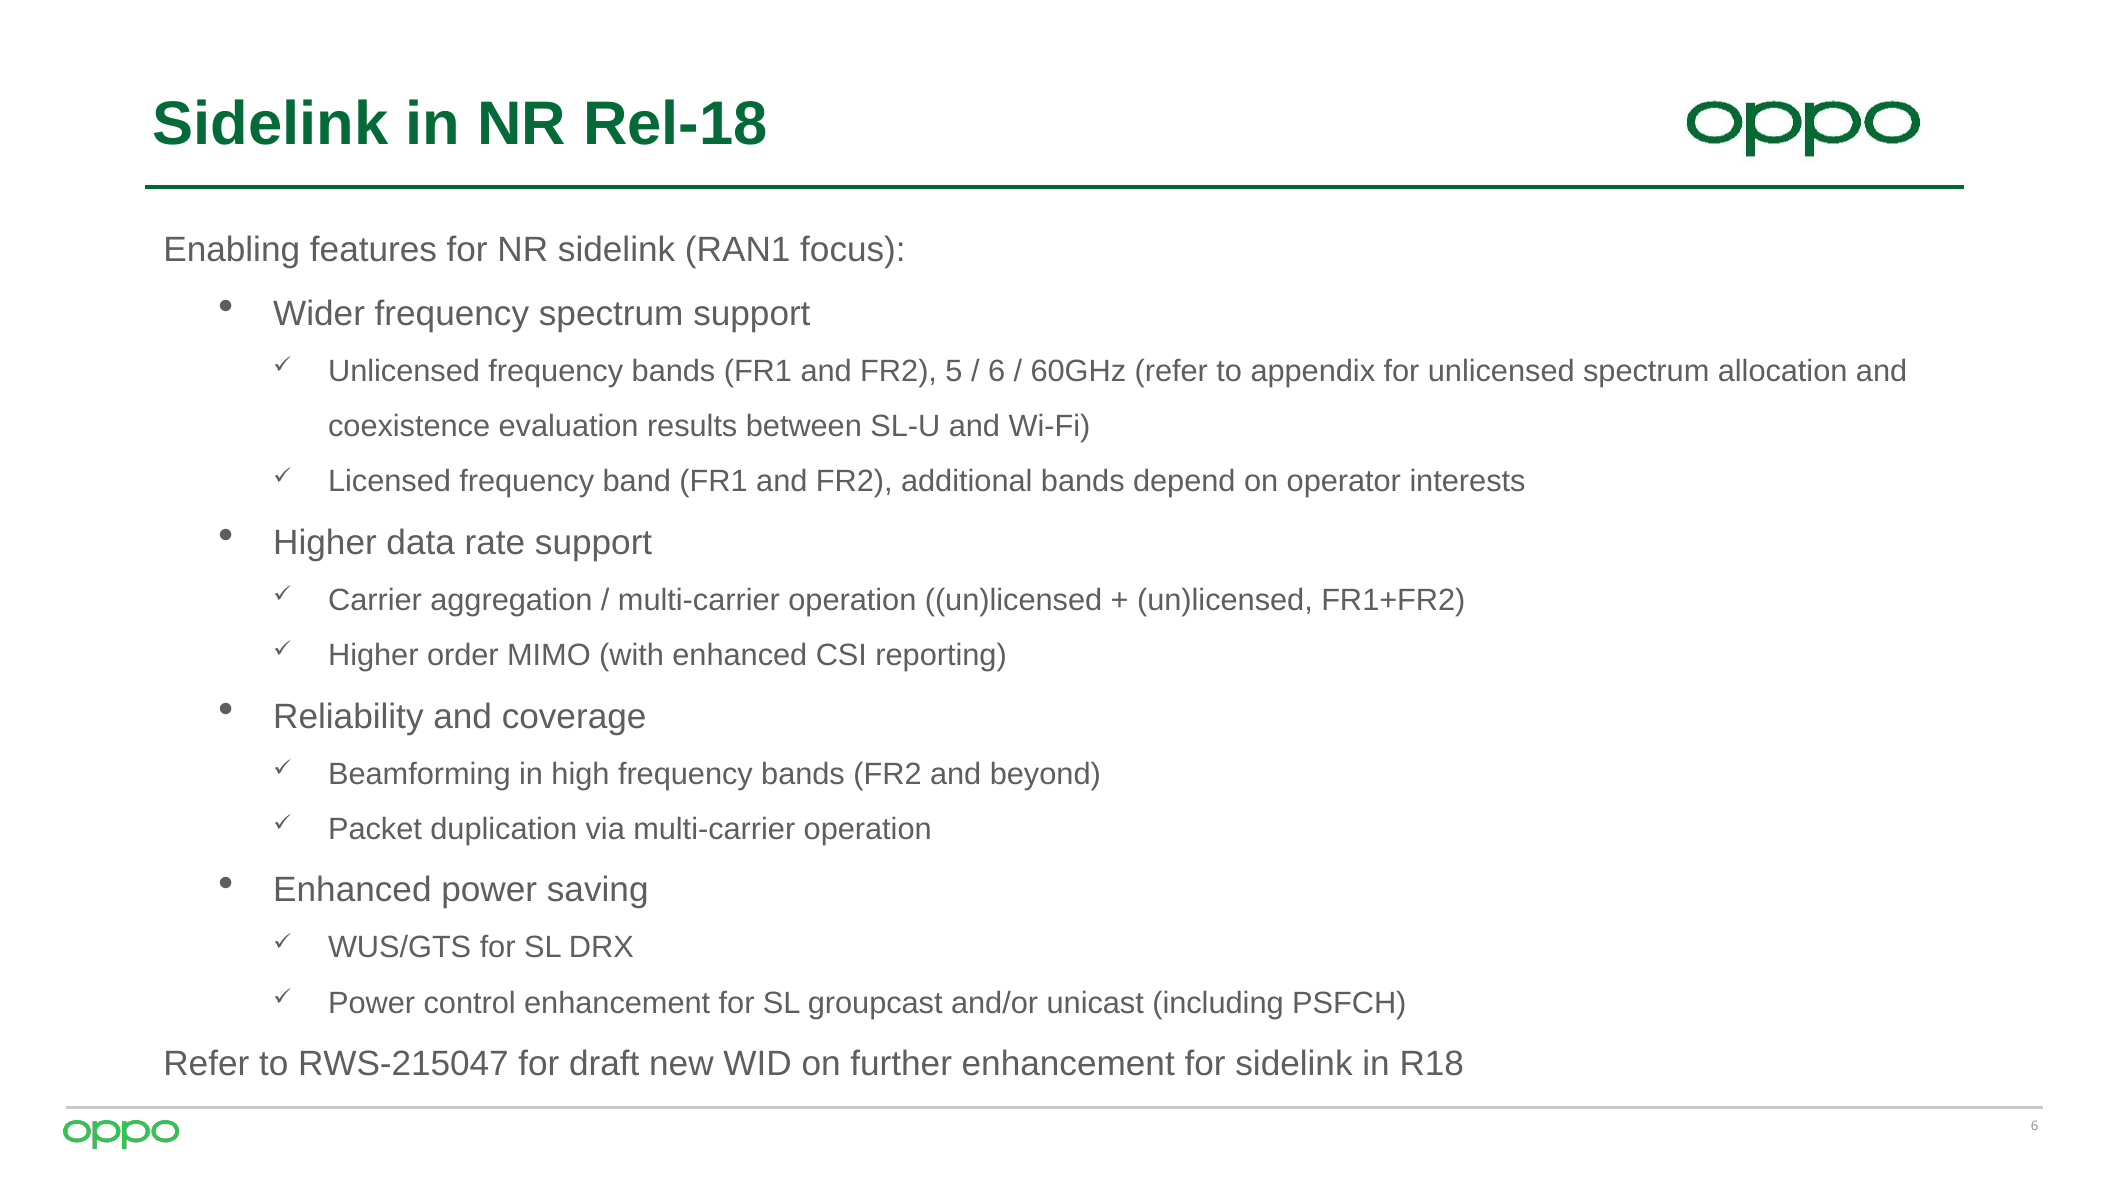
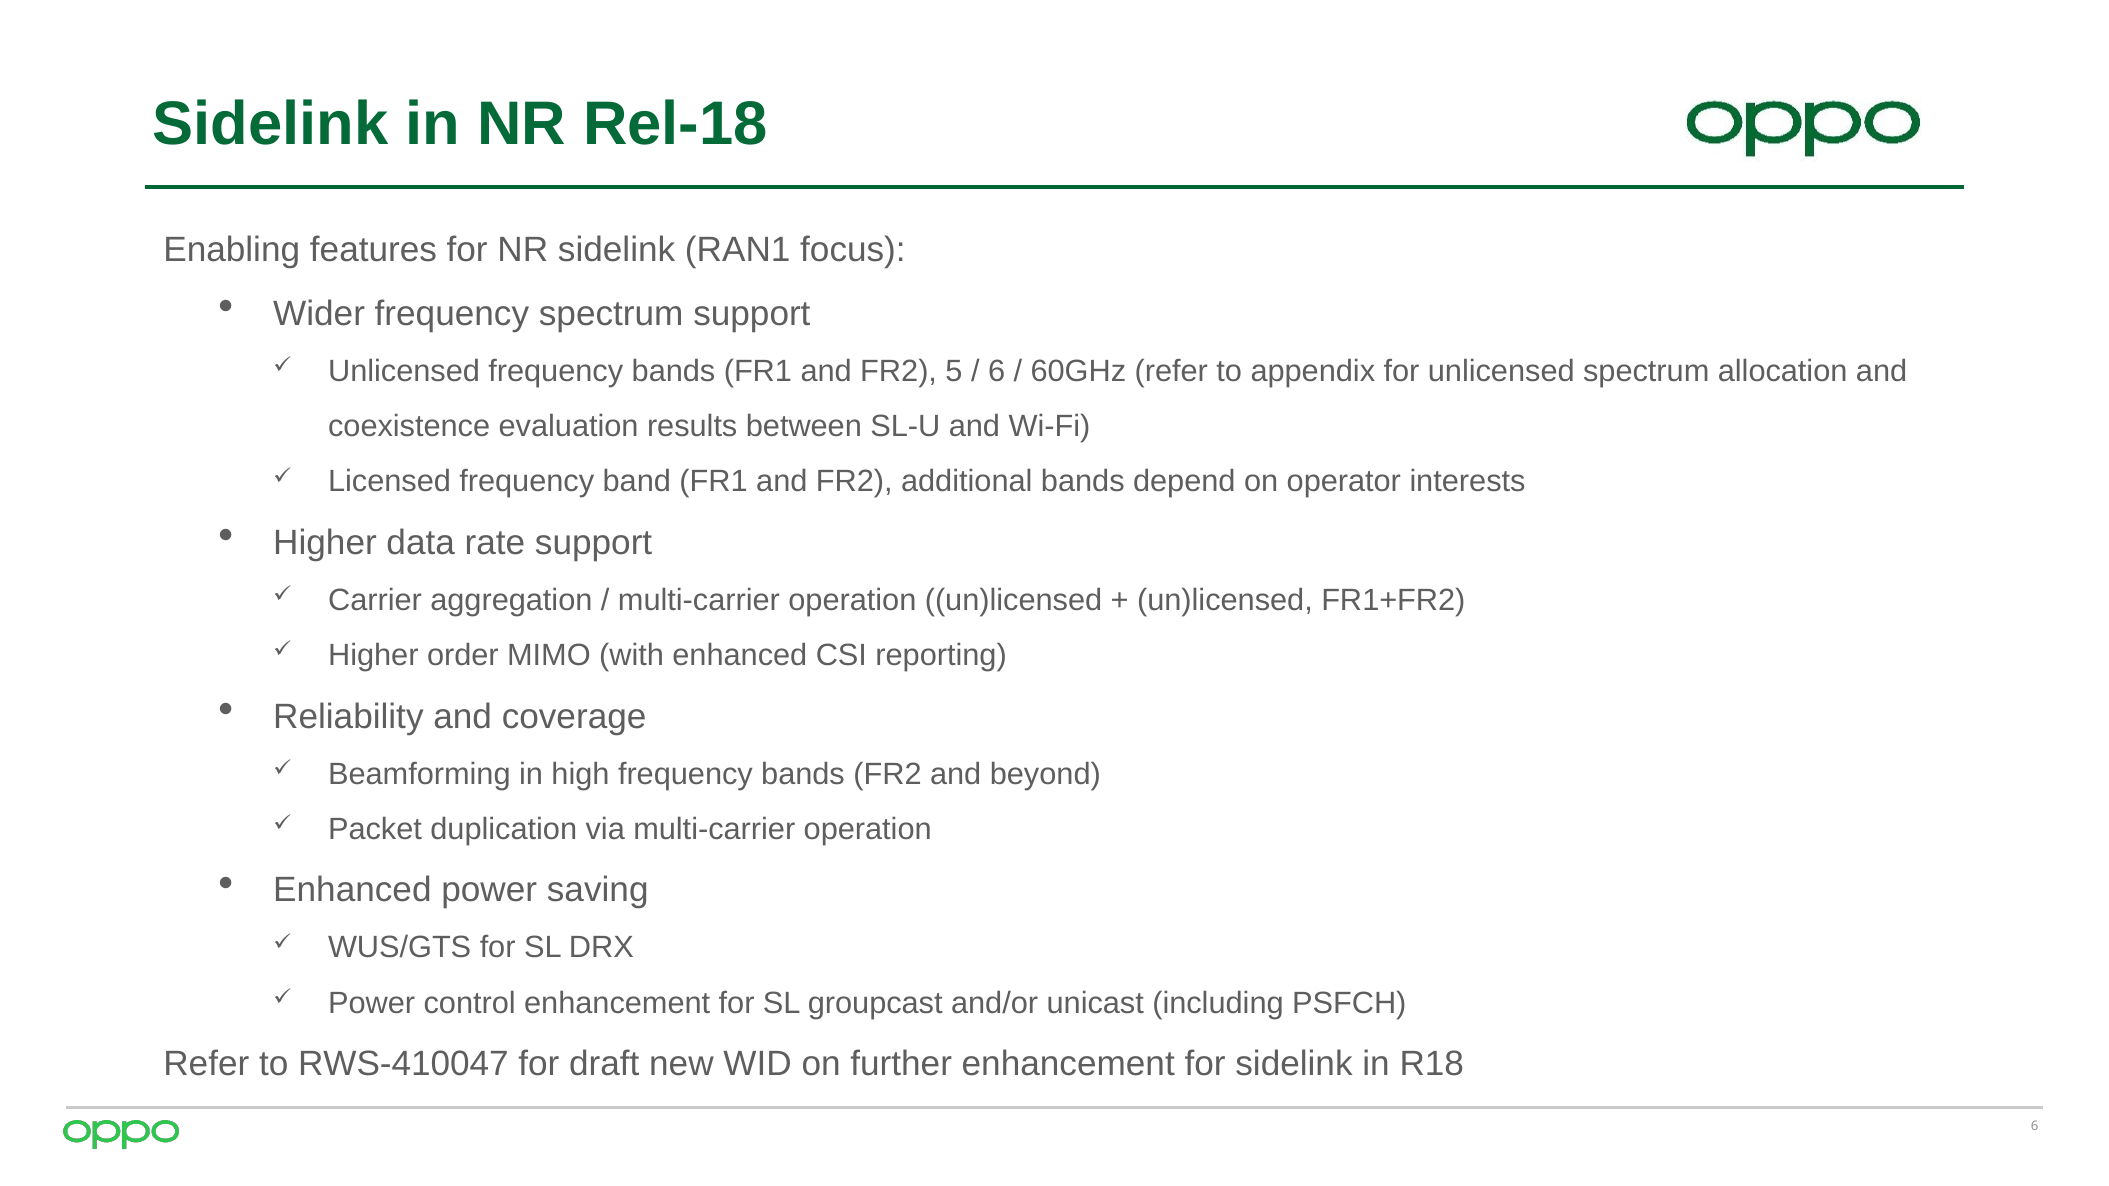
RWS-215047: RWS-215047 -> RWS-410047 (403, 1064)
